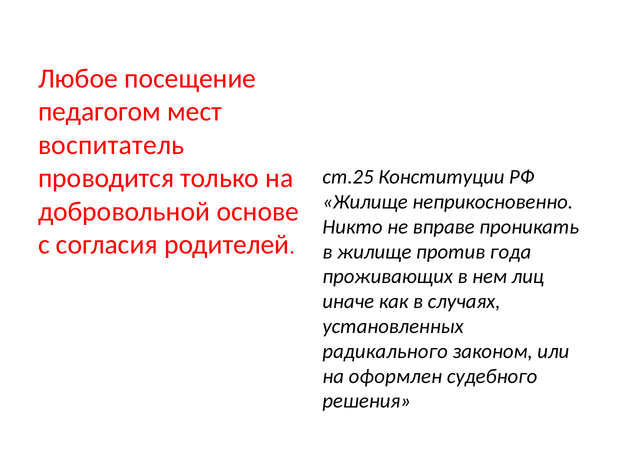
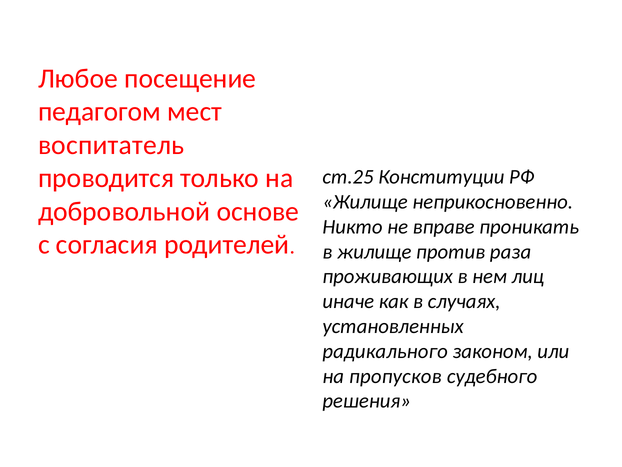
года: года -> раза (511, 251)
оформлен: оформлен -> пропусков (395, 376)
